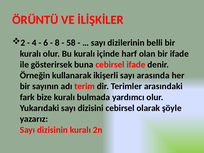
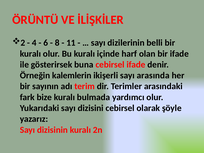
58: 58 -> 11 (71, 43)
kullanarak: kullanarak -> kalemlerin (72, 75)
